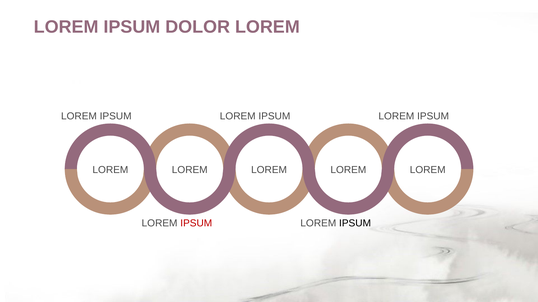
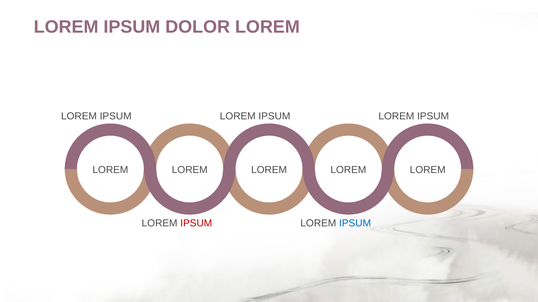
IPSUM colour: black -> blue (355, 224)
